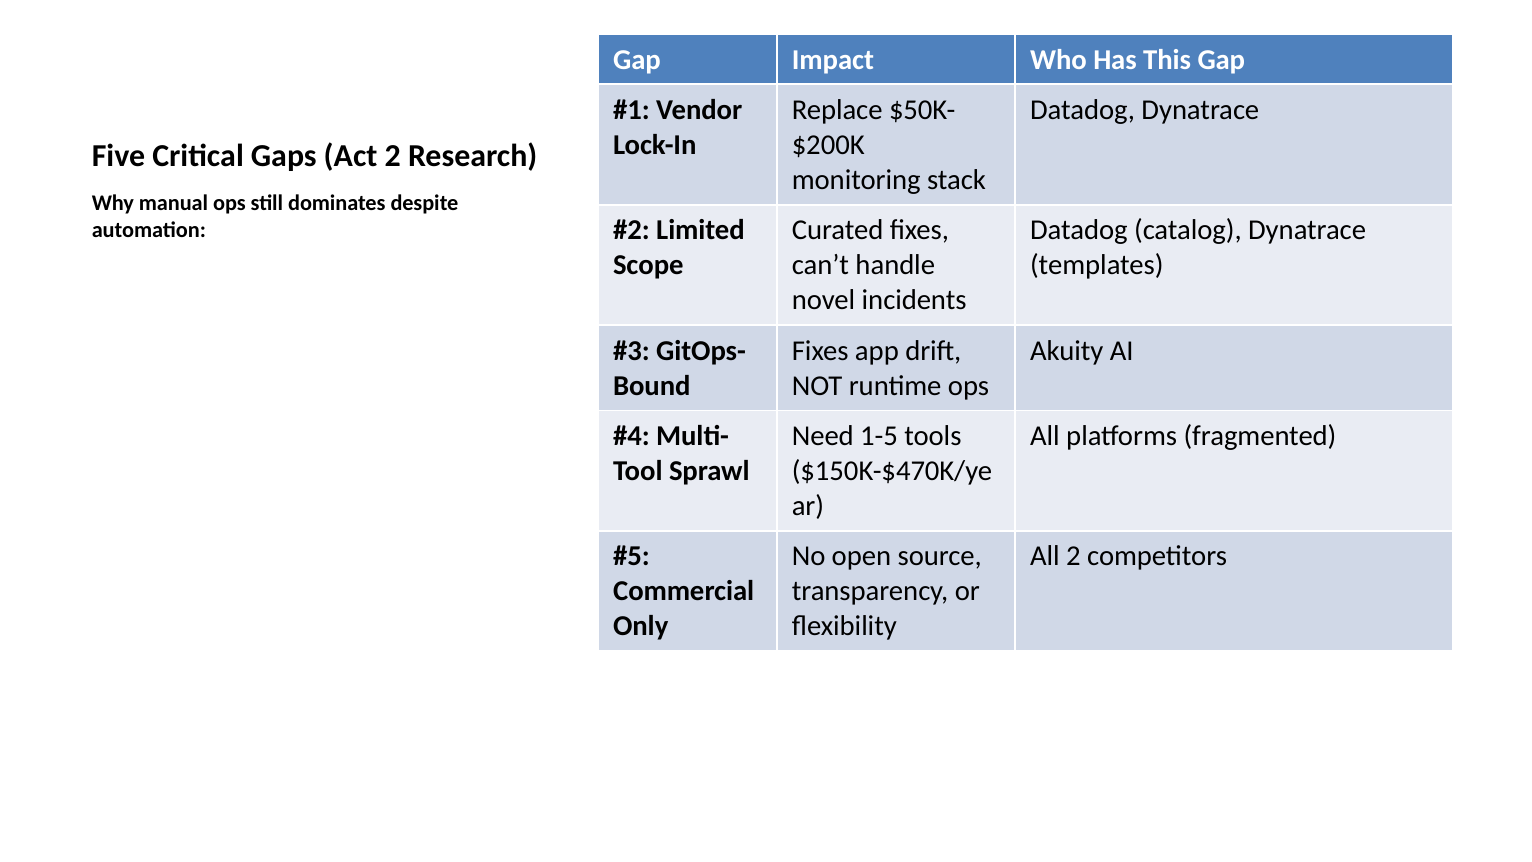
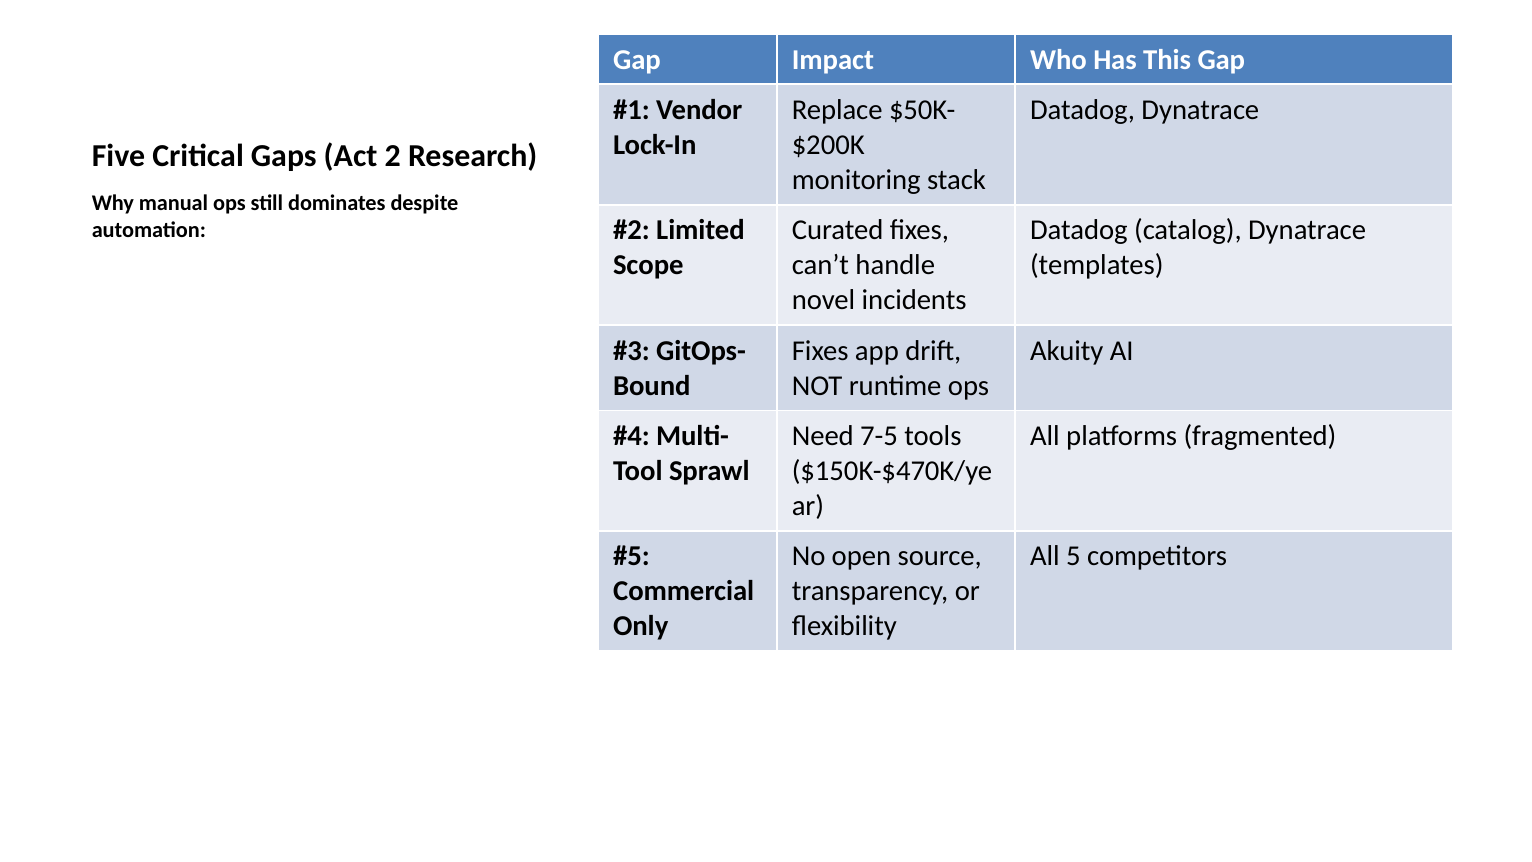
1-5: 1-5 -> 7-5 (879, 436)
All 2: 2 -> 5 (1073, 556)
